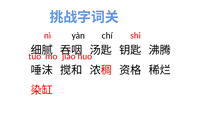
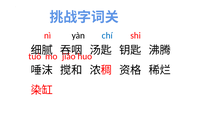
chí colour: black -> blue (107, 35)
